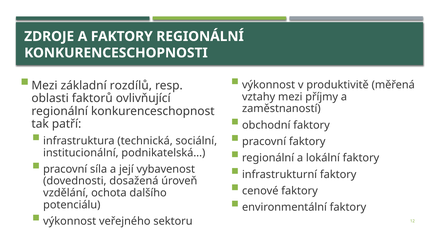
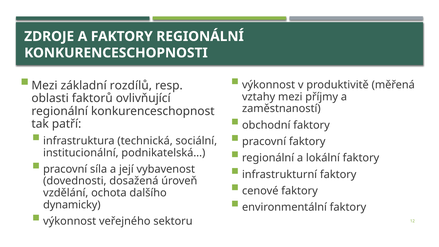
potenciálu: potenciálu -> dynamicky (72, 205)
